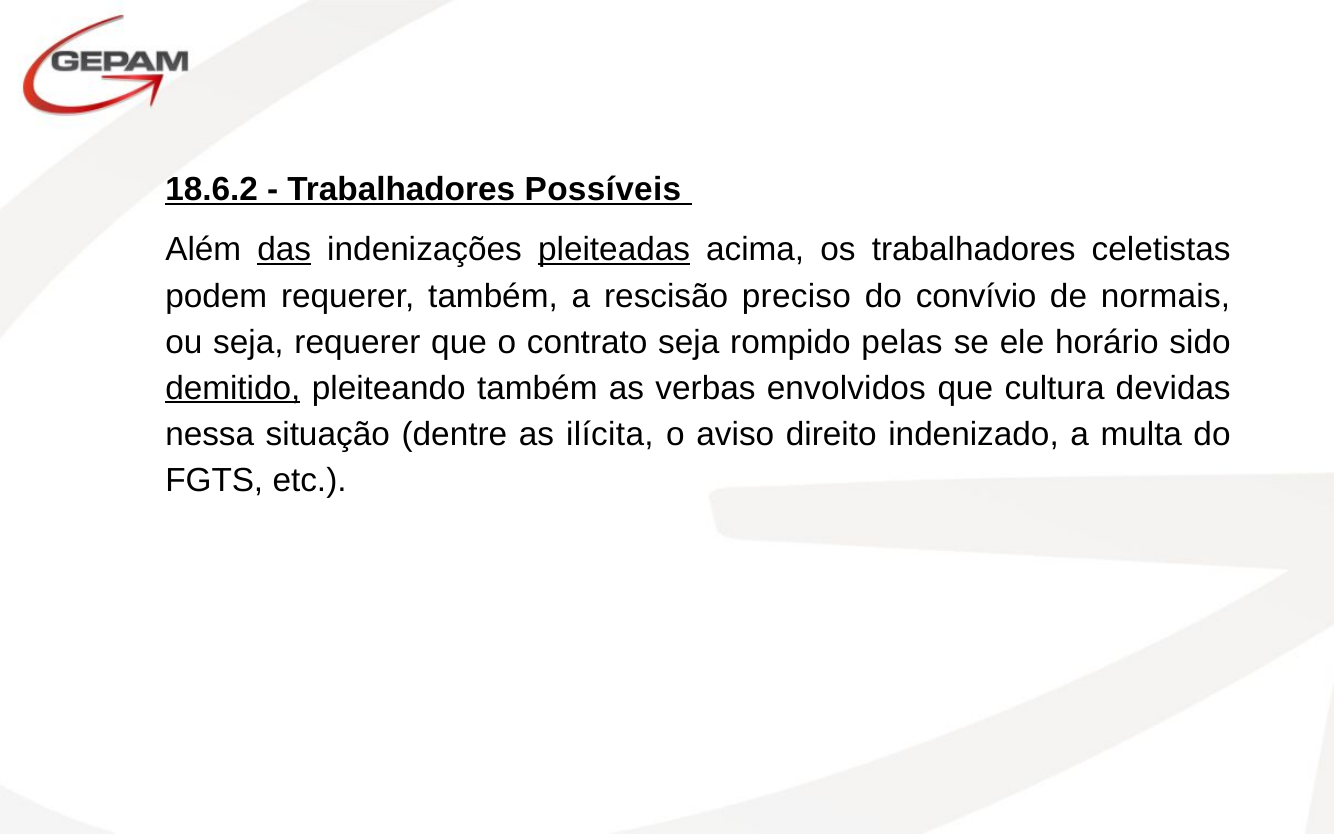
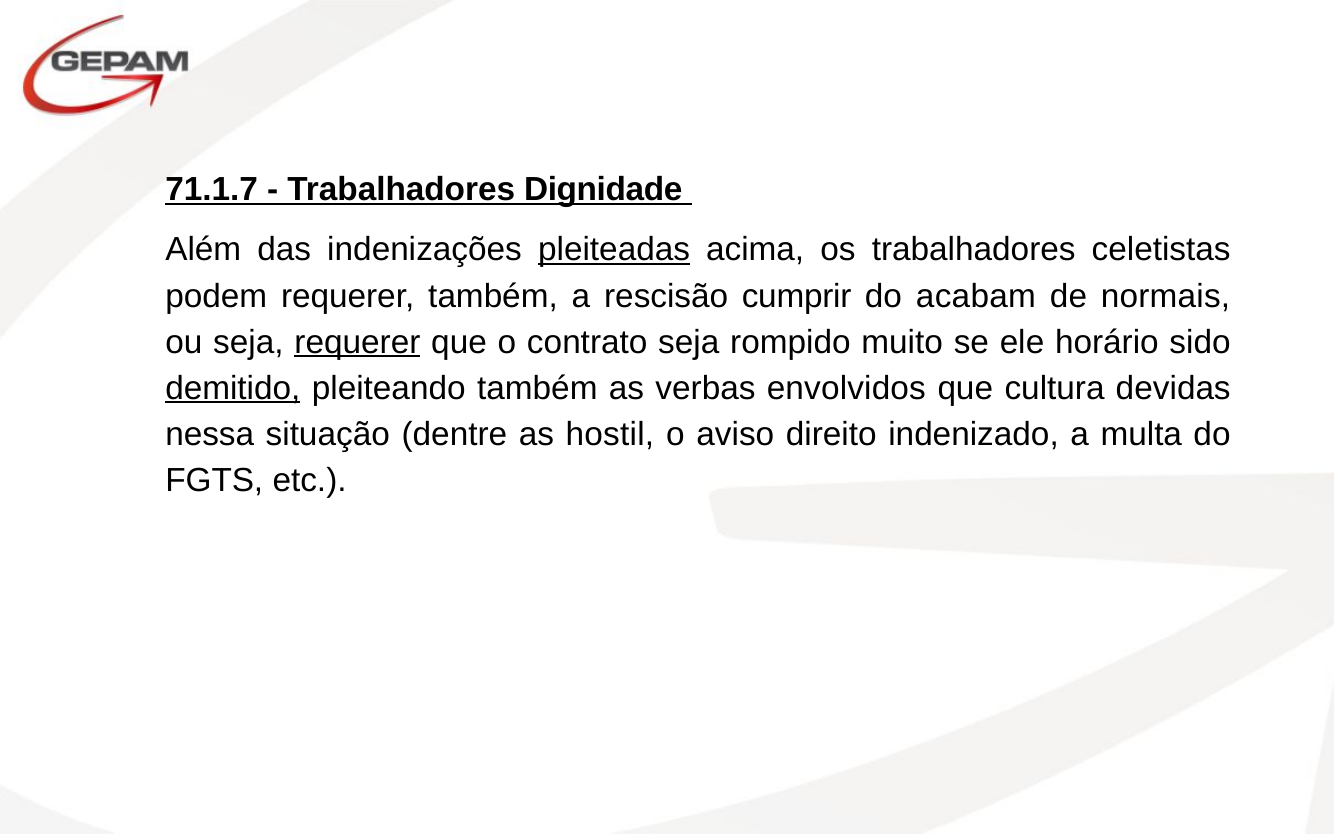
18.6.2: 18.6.2 -> 71.1.7 (212, 189)
Possíveis: Possíveis -> Dignidade (603, 189)
das underline: present -> none (284, 250)
preciso: preciso -> cumprir (797, 296)
convívio: convívio -> acabam (976, 296)
requerer underline: none -> present (357, 342)
pelas: pelas -> muito (902, 342)
ilícita: ilícita -> hostil (610, 434)
